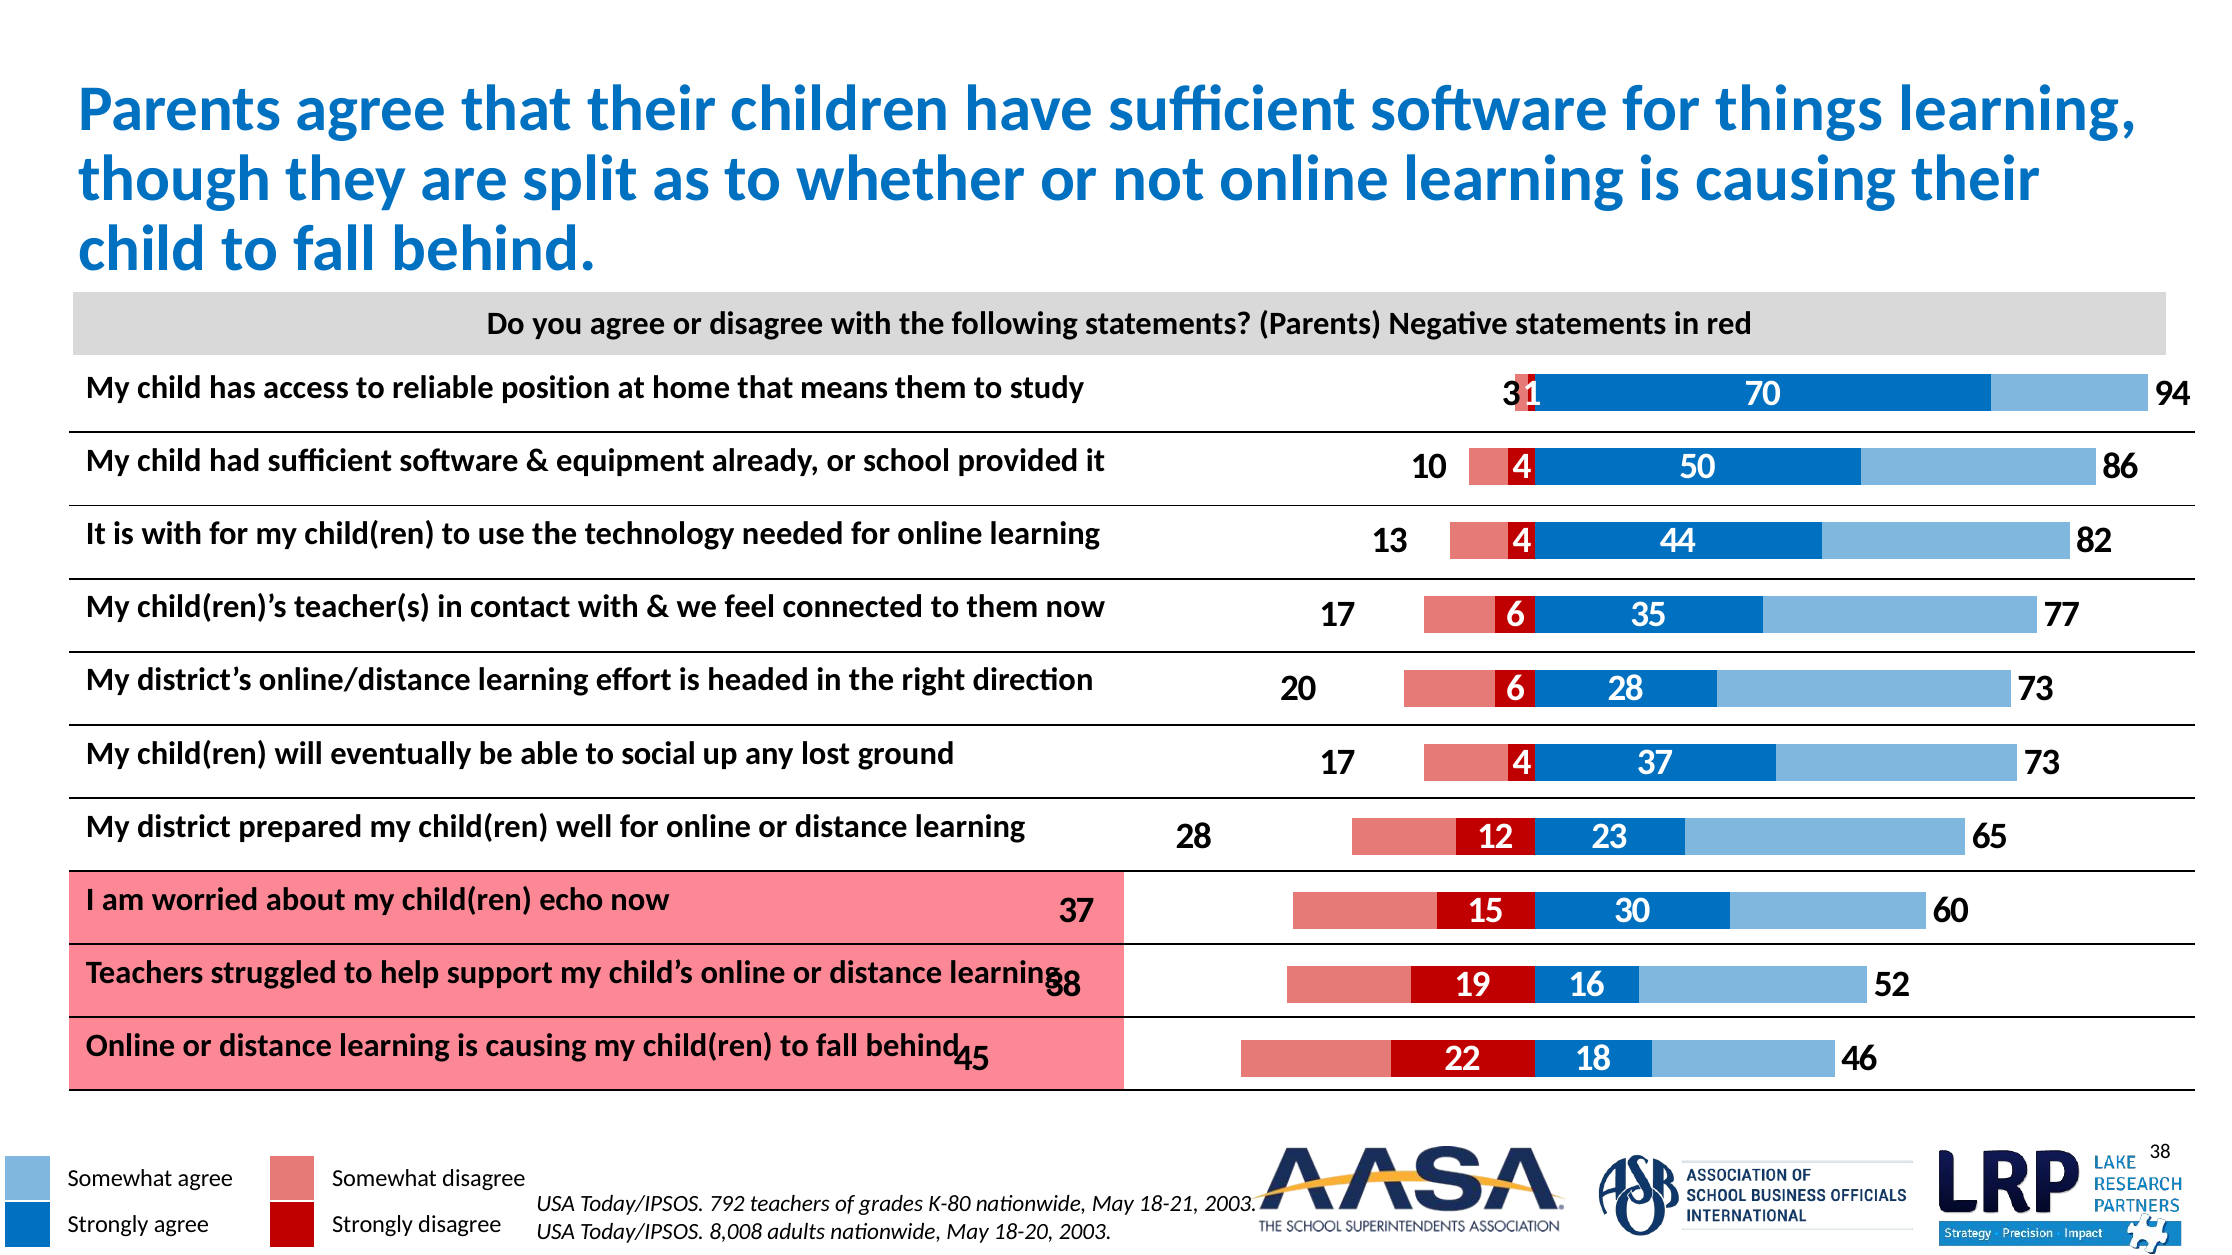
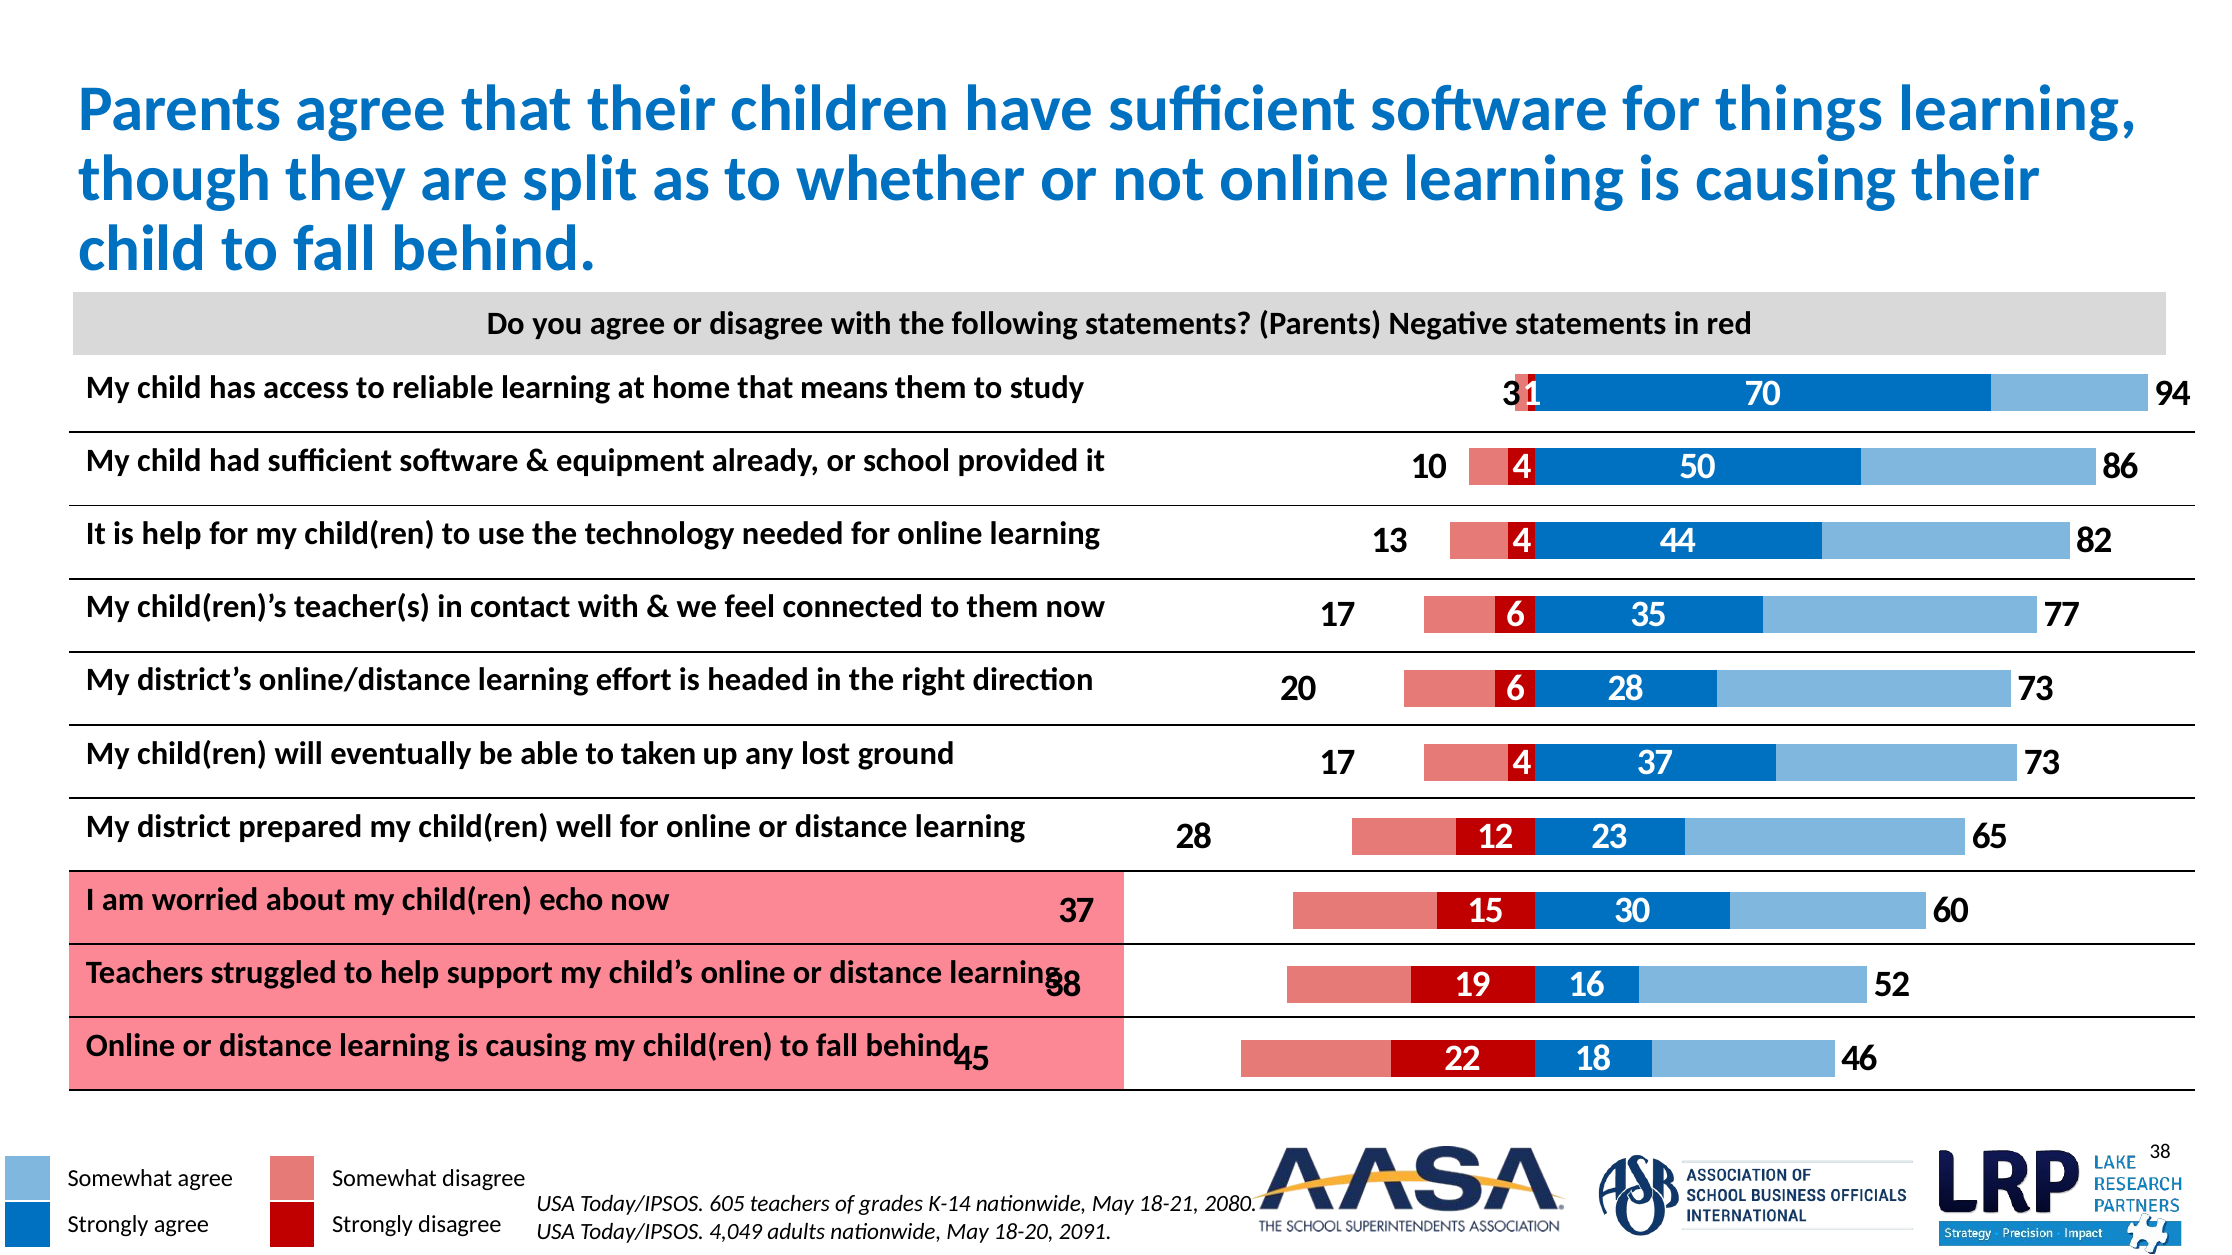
reliable position: position -> learning (556, 388)
is with: with -> help (172, 534)
social: social -> taken (659, 754)
792: 792 -> 605 (727, 1204)
K-80: K-80 -> K-14 (949, 1204)
18-21 2003: 2003 -> 2080 (1231, 1204)
8,008: 8,008 -> 4,049 (736, 1232)
18-20 2003: 2003 -> 2091 (1085, 1232)
